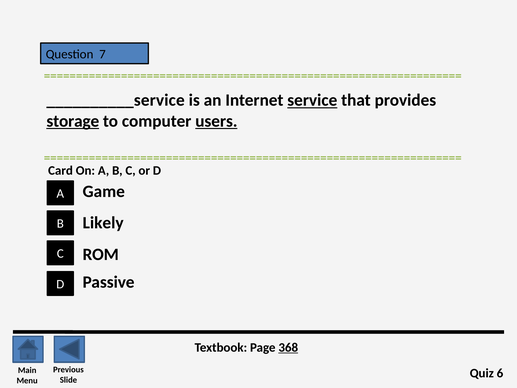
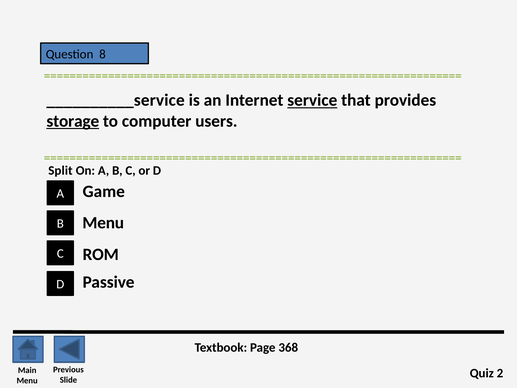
7: 7 -> 8 (102, 54)
users underline: present -> none (216, 121)
Card: Card -> Split (60, 171)
Likely: Likely -> Menu (103, 223)
368 underline: present -> none (288, 347)
6: 6 -> 2 (500, 373)
